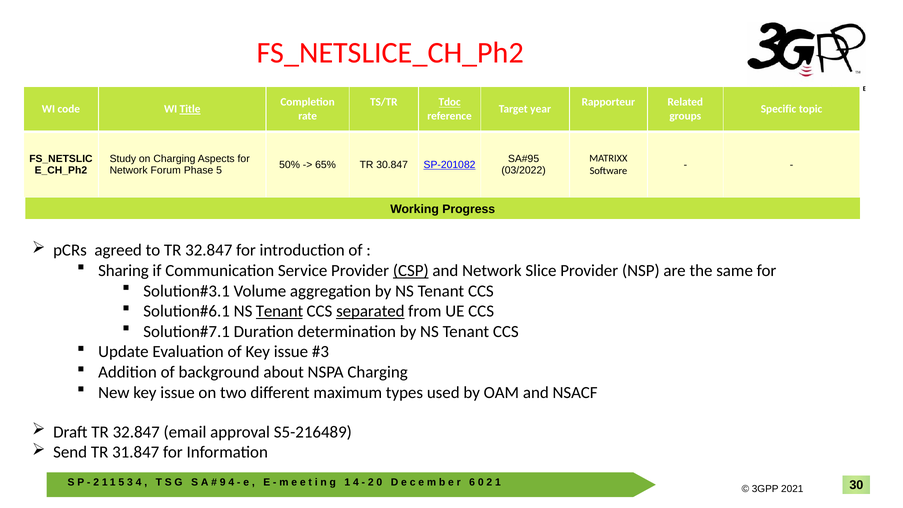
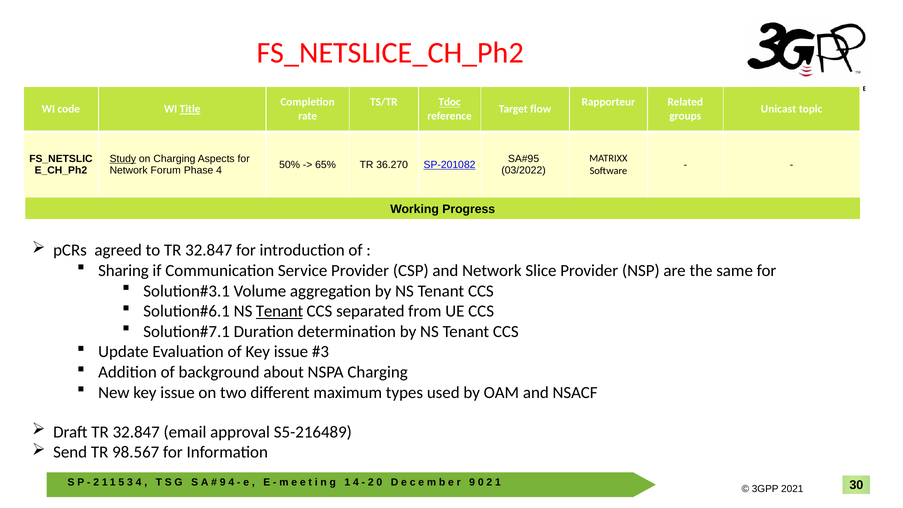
year: year -> flow (541, 109)
Specific: Specific -> Unicast (778, 109)
Study underline: none -> present (123, 159)
30.847: 30.847 -> 36.270 (392, 165)
Phase 5: 5 -> 4 (219, 170)
CSP underline: present -> none (411, 271)
separated underline: present -> none (370, 311)
31.847: 31.847 -> 98.567 (136, 452)
6: 6 -> 9 (472, 482)
